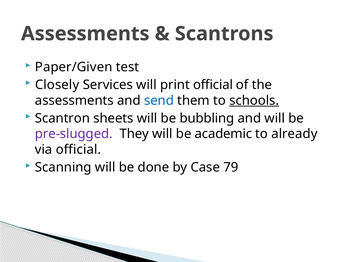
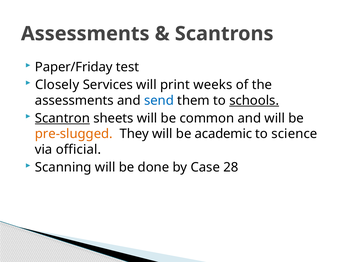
Paper/Given: Paper/Given -> Paper/Friday (74, 67)
print official: official -> weeks (213, 85)
Scantron underline: none -> present (62, 118)
bubbling: bubbling -> common (207, 118)
pre-slugged colour: purple -> orange (74, 134)
already: already -> science (294, 134)
79: 79 -> 28 (231, 168)
